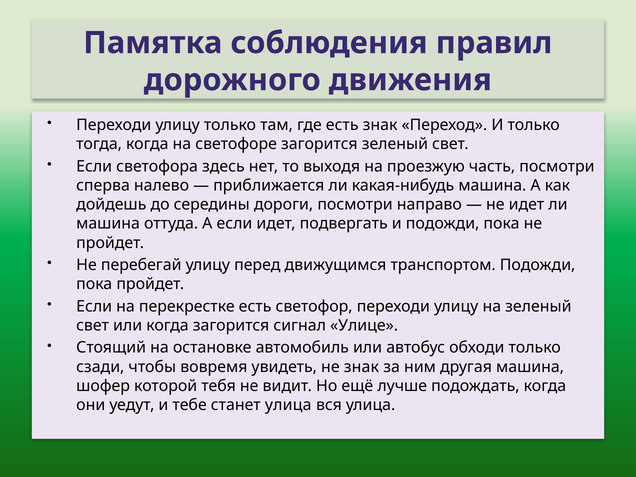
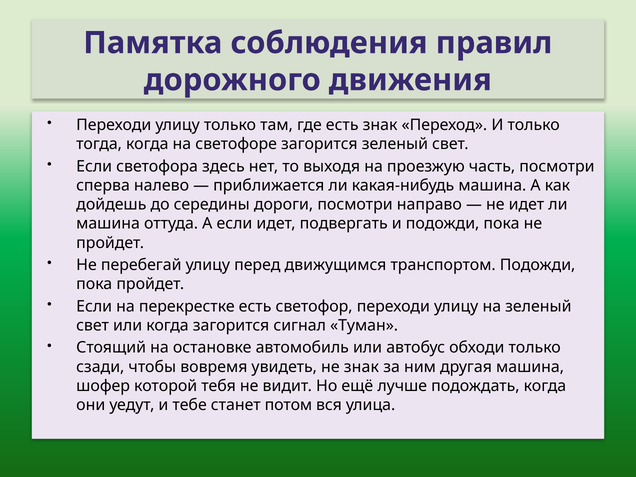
Улице: Улице -> Туман (364, 325)
станет улица: улица -> потом (288, 405)
